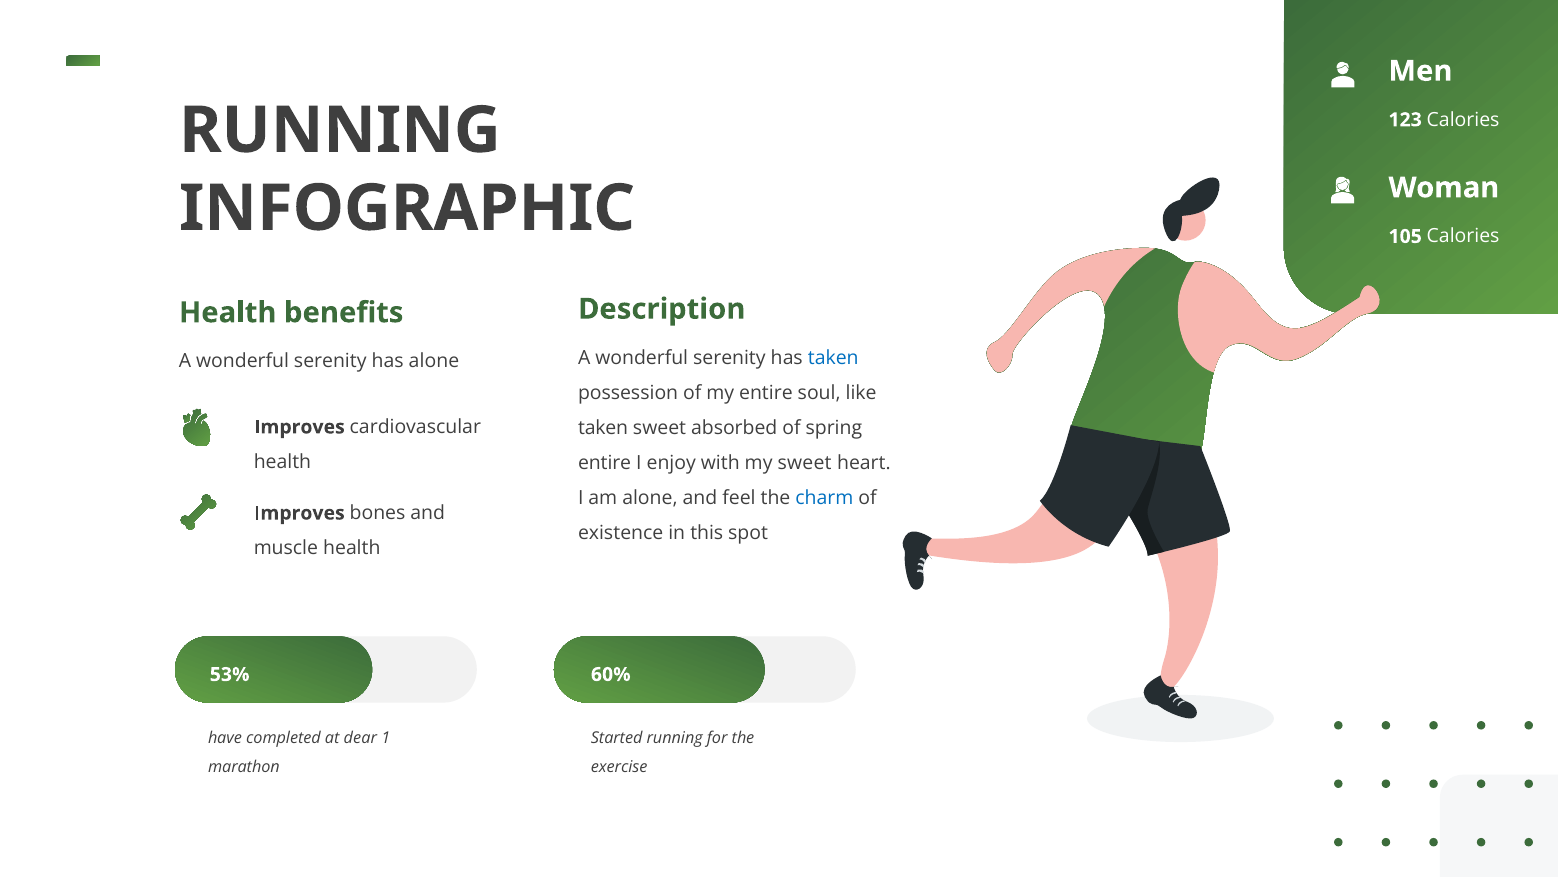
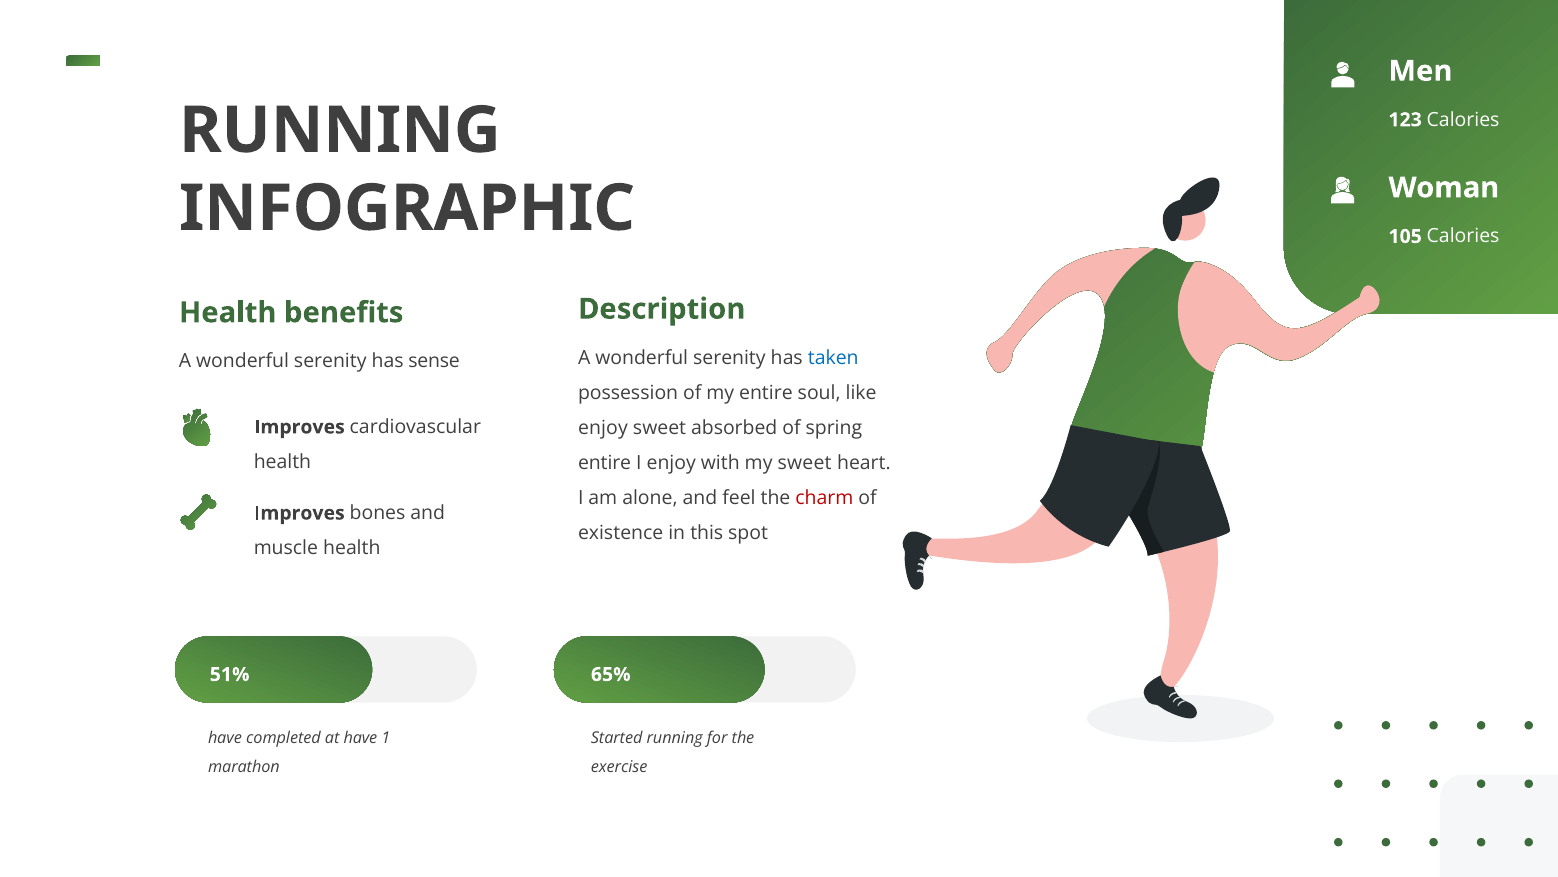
has alone: alone -> sense (434, 361)
taken: taken -> enjoy (603, 428)
charm colour: blue -> red (824, 498)
53%: 53% -> 51% (230, 674)
60%: 60% -> 65% (611, 674)
at dear: dear -> have (360, 738)
